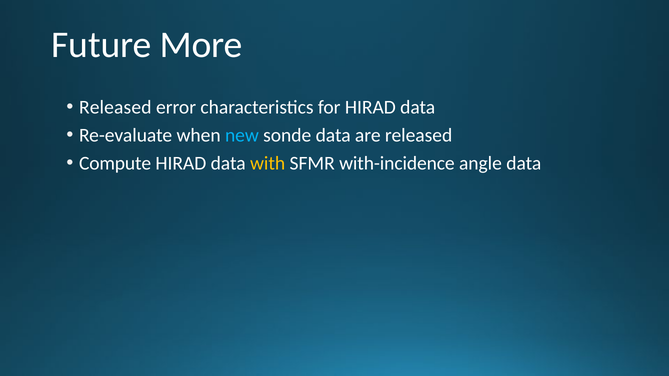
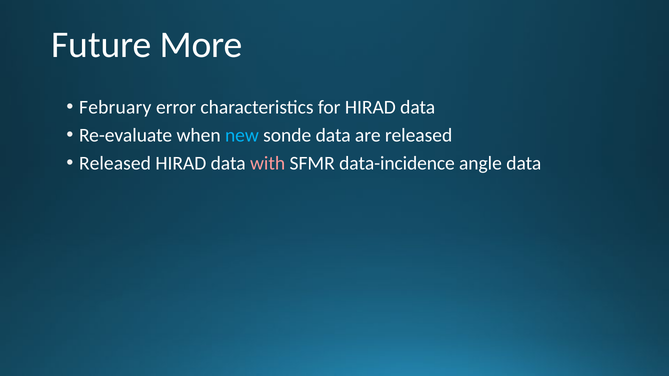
Released: Released -> February (115, 107)
Compute: Compute -> Released (115, 163)
with colour: yellow -> pink (268, 163)
with-incidence: with-incidence -> data-incidence (397, 163)
